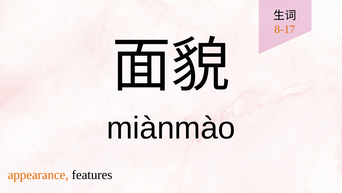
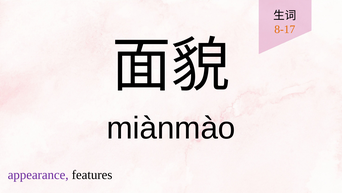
appearance colour: orange -> purple (38, 174)
